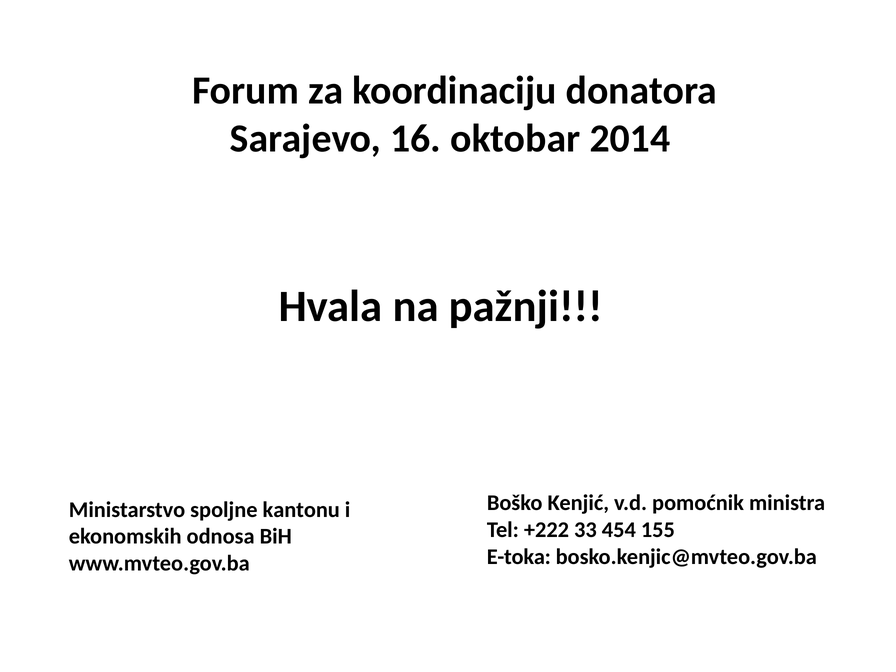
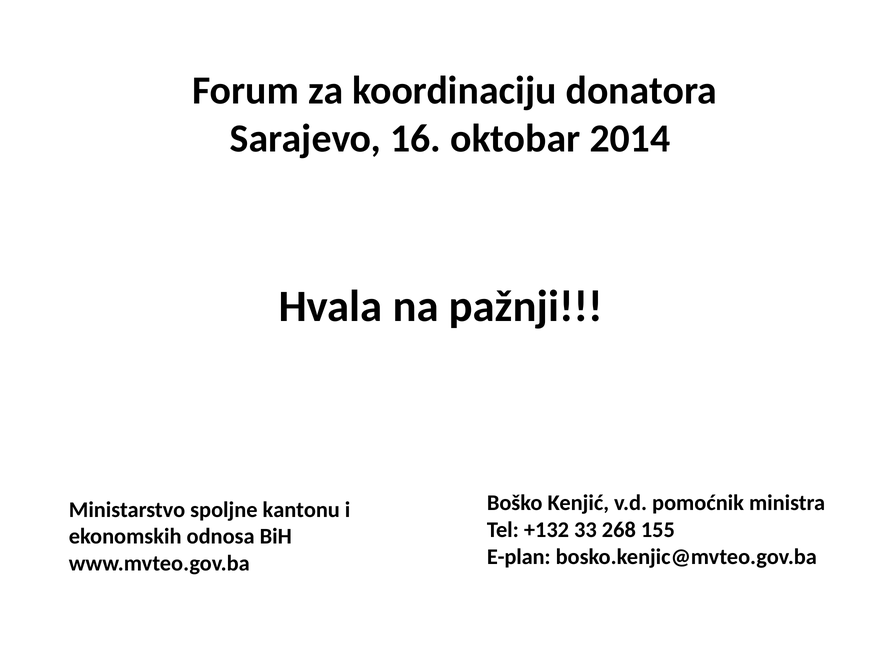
+222: +222 -> +132 (546, 530)
454: 454 -> 268 (619, 530)
E-toka: E-toka -> E-plan (519, 557)
